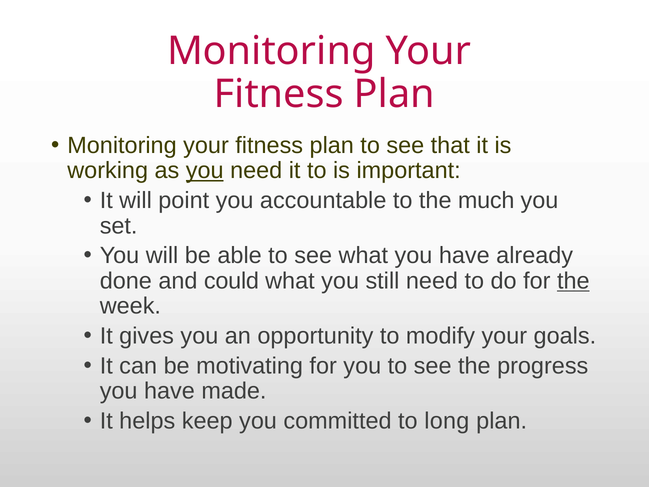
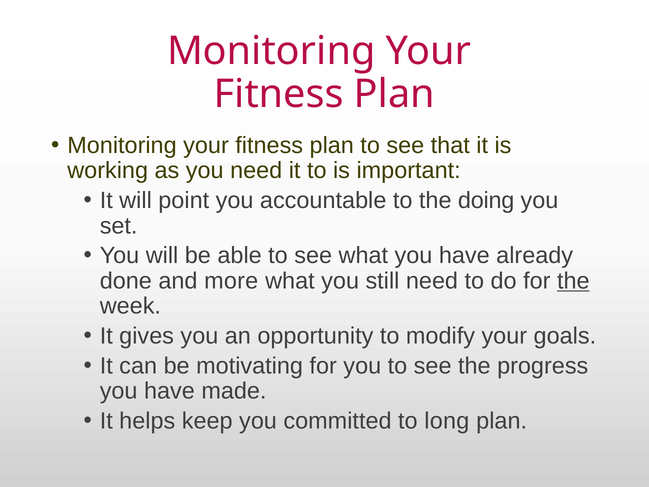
you underline: present -> none (205, 171)
much: much -> doing (486, 200)
could: could -> more (231, 281)
